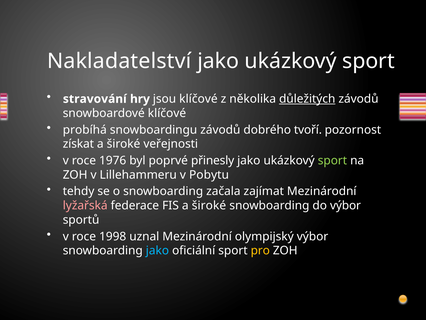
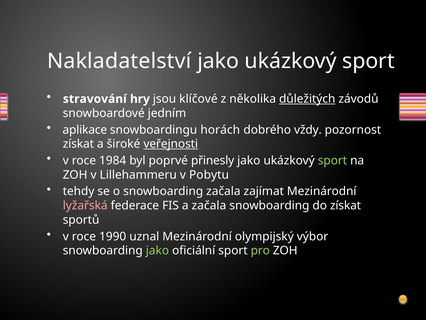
snowboardové klíčové: klíčové -> jedním (167, 113)
probíhá: probíhá -> aplikace (85, 130)
snowboardingu závodů: závodů -> horách (220, 130)
tvoří: tvoří -> vždy (308, 130)
veřejnosti underline: none -> present (171, 144)
1976: 1976 -> 1984 (113, 160)
FIS a široké: široké -> začala (209, 205)
do výbor: výbor -> získat (345, 205)
1998: 1998 -> 1990 (113, 236)
jako colour: light blue -> light green (157, 250)
pro colour: yellow -> light green (260, 250)
